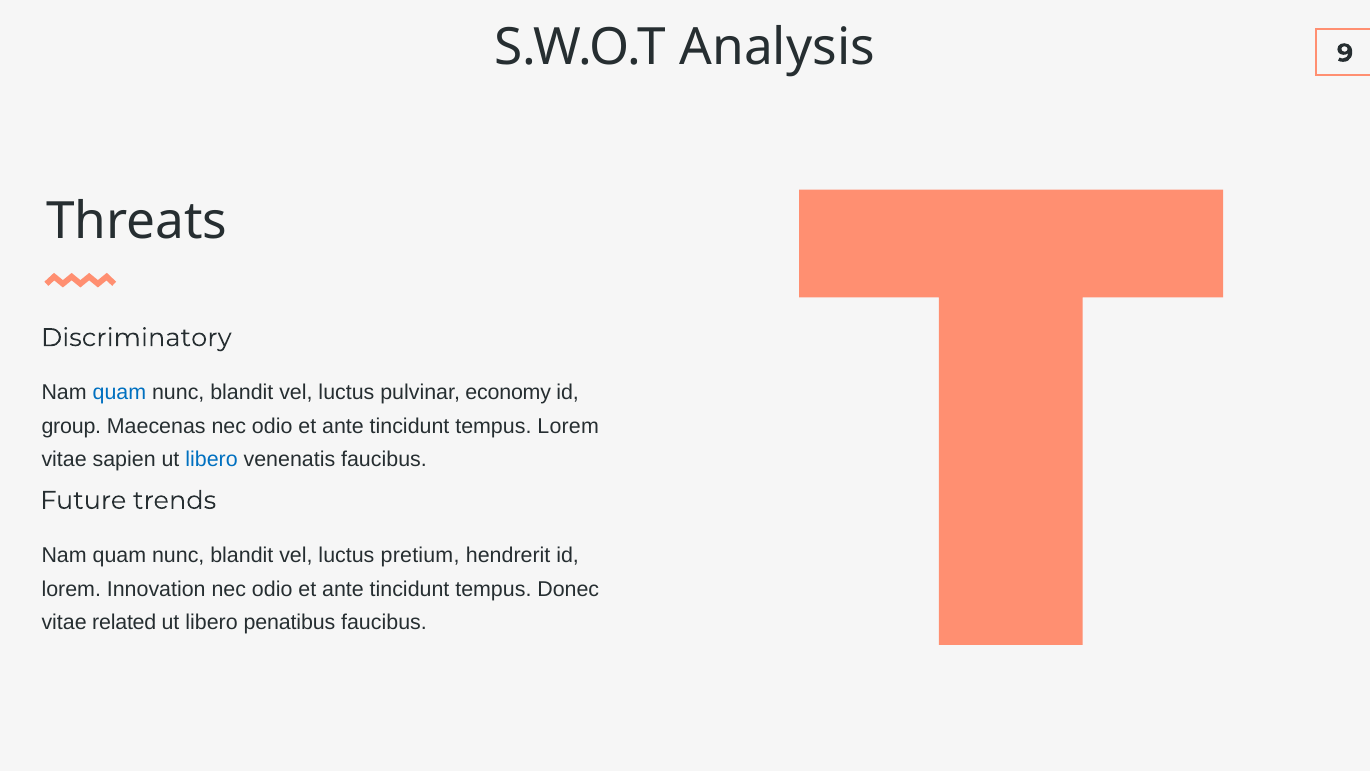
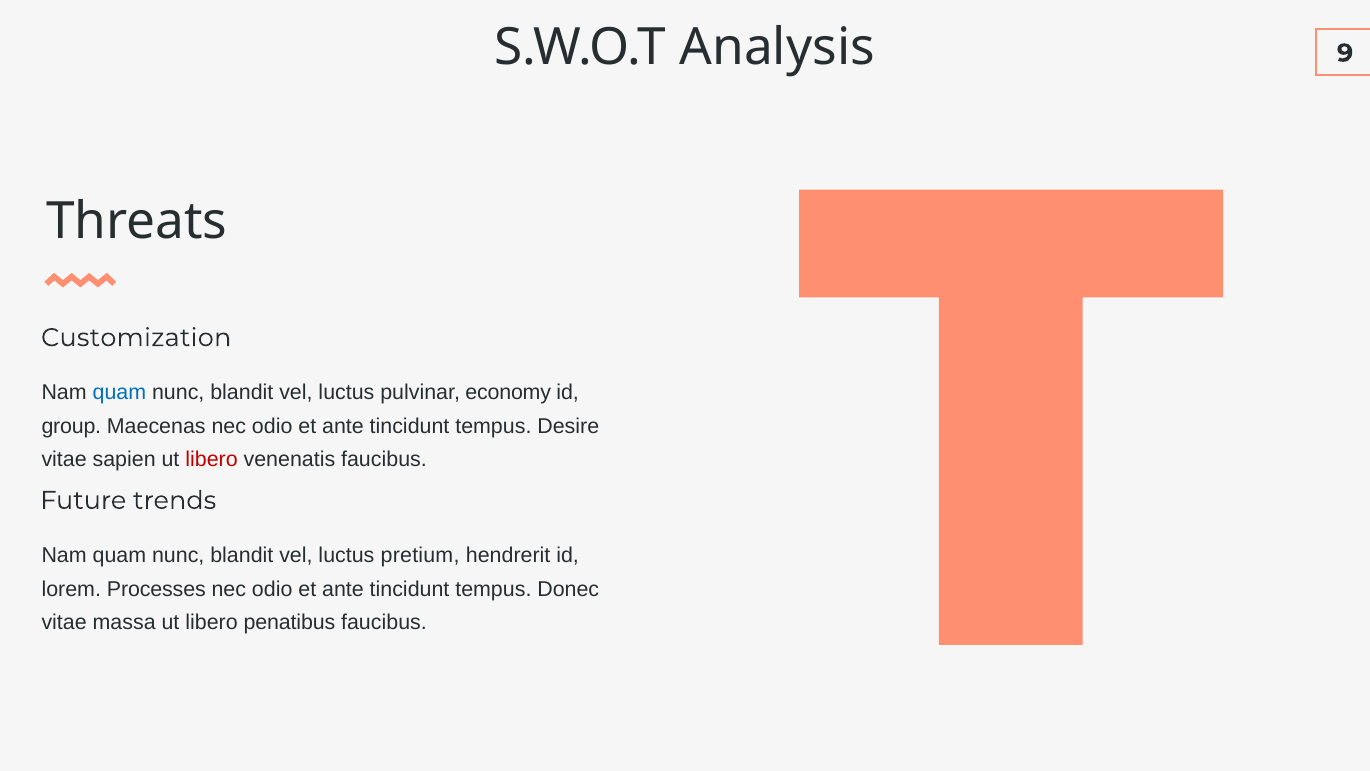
Discriminatory: Discriminatory -> Customization (136, 338)
tempus Lorem: Lorem -> Desire (568, 426)
libero colour: blue -> red (212, 460)
Innovation: Innovation -> Processes (156, 589)
related: related -> massa (124, 622)
